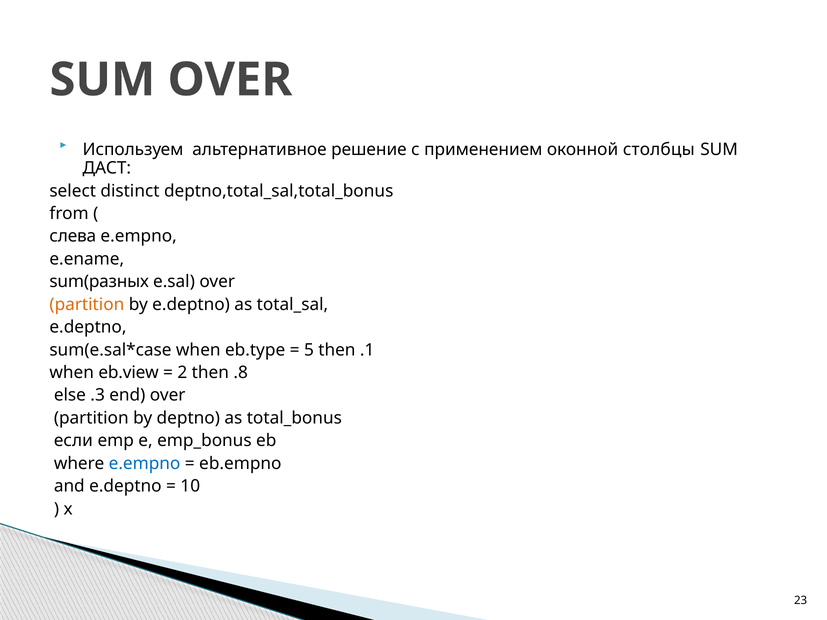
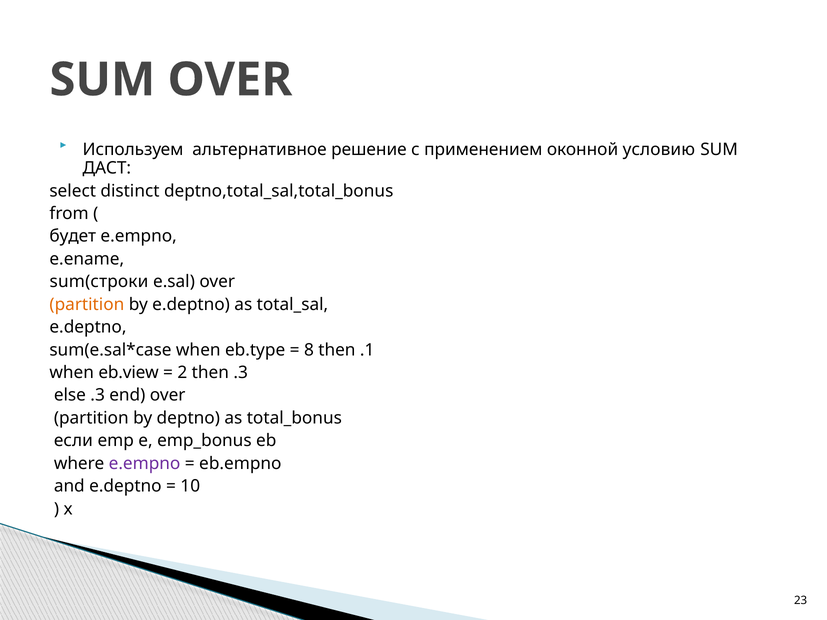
столбцы: столбцы -> условию (659, 150)
слева: слева -> будет (73, 236)
sum(разных: sum(разных -> sum(строки (99, 282)
5: 5 -> 8 (309, 350)
then .8: .8 -> .3 (241, 373)
e.empno colour: blue -> purple (145, 464)
